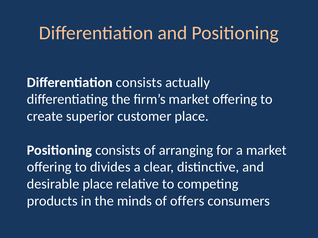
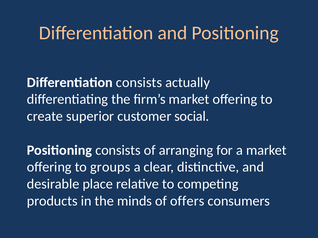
customer place: place -> social (192, 117)
divides: divides -> groups (110, 167)
